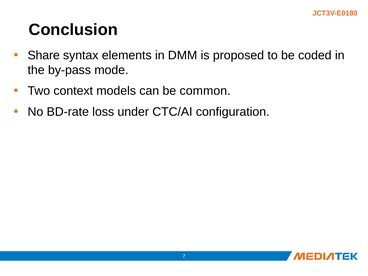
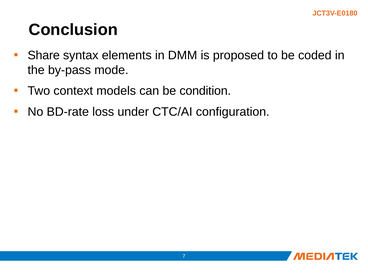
common: common -> condition (205, 91)
